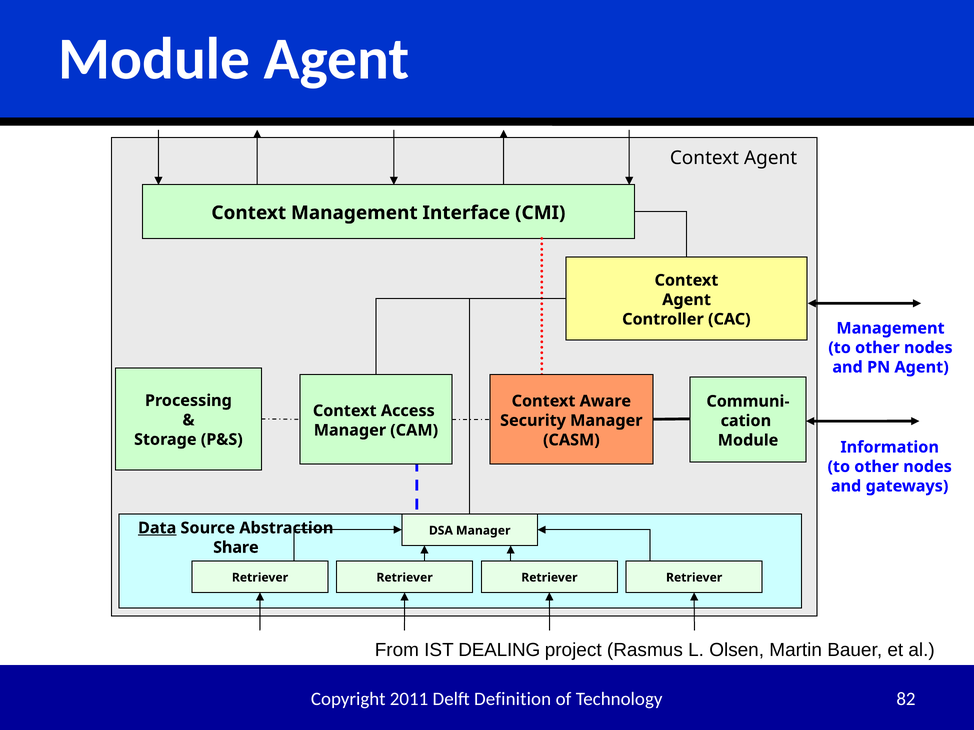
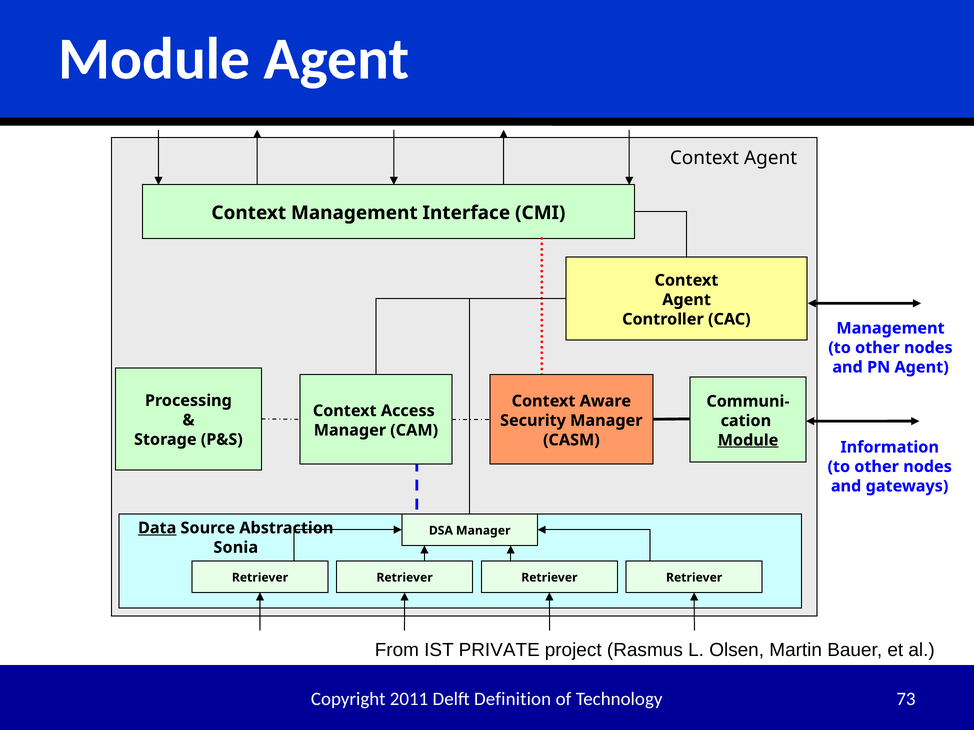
Module underline: none -> present (748, 441)
Share: Share -> Sonia (236, 548)
DEALING: DEALING -> PRIVATE (499, 650)
82: 82 -> 73 (906, 699)
